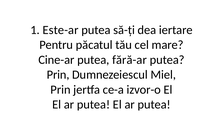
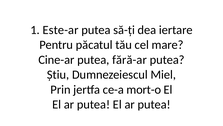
Prin: Prin -> Știu (58, 74)
izvor-o: izvor-o -> mort-o (144, 89)
